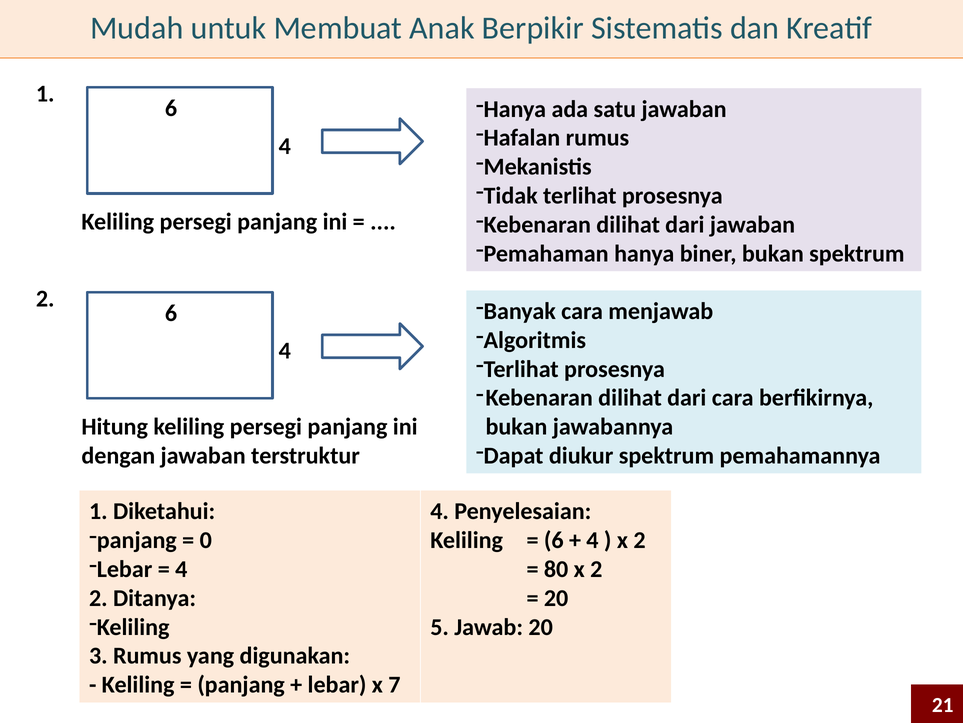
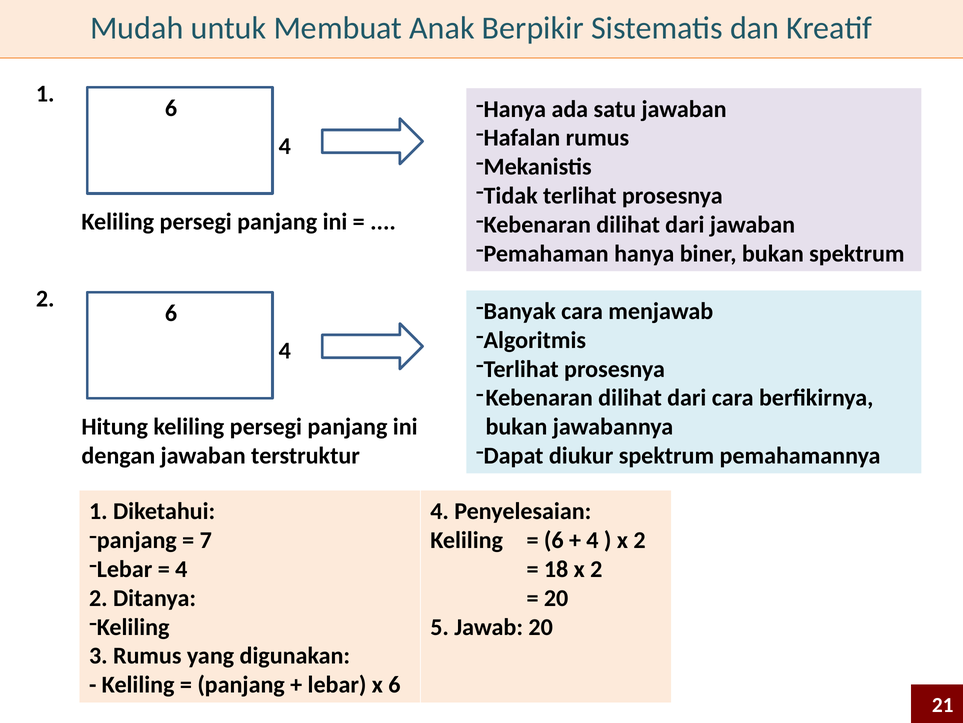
0: 0 -> 7 (206, 540)
80: 80 -> 18 (556, 569)
x 7: 7 -> 6 (394, 684)
